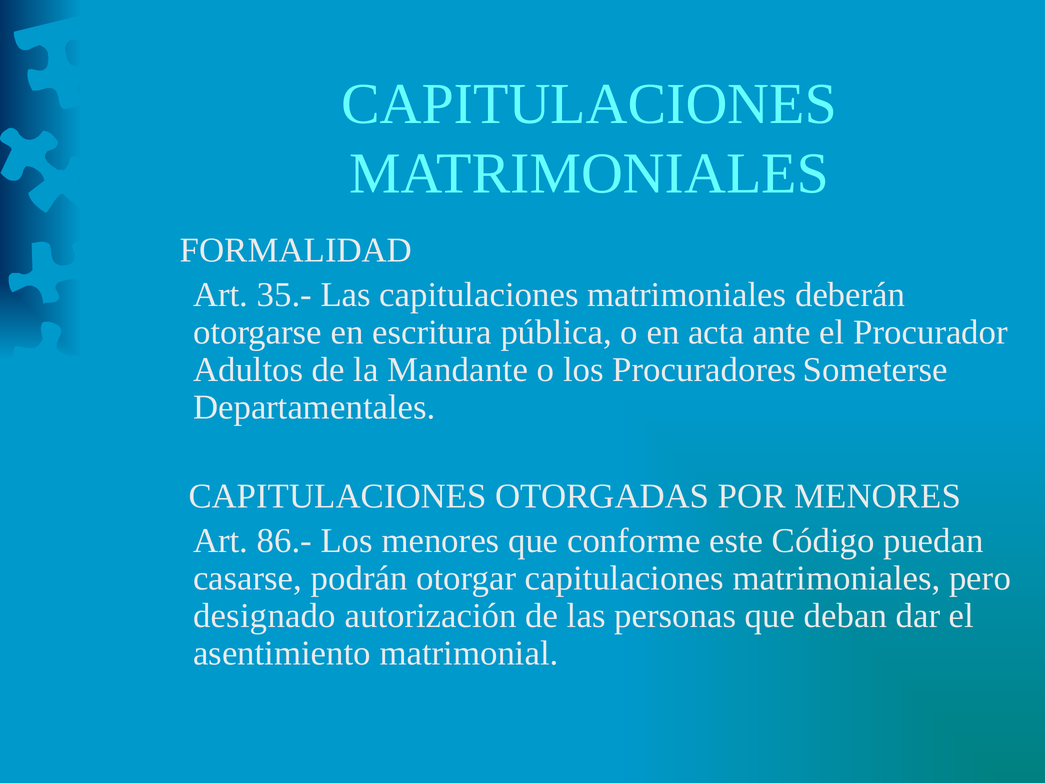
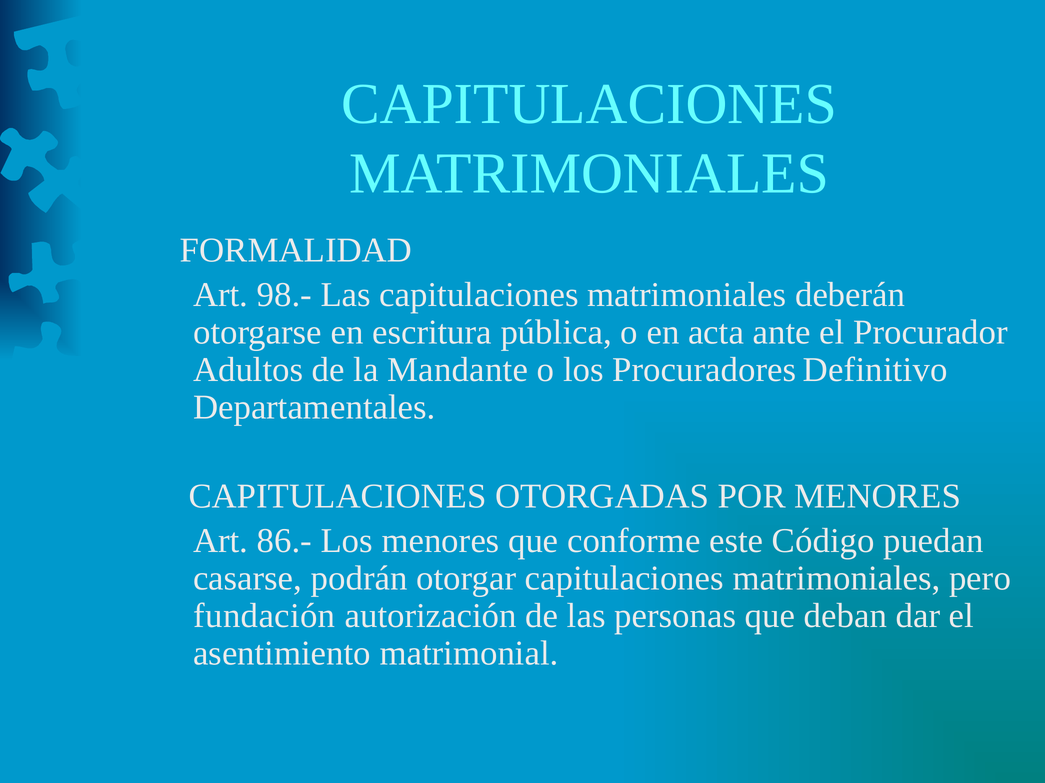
35.-: 35.- -> 98.- (284, 295)
Someterse: Someterse -> Definitivo (875, 370)
designado: designado -> fundación (264, 617)
